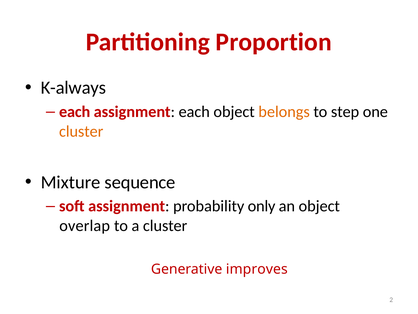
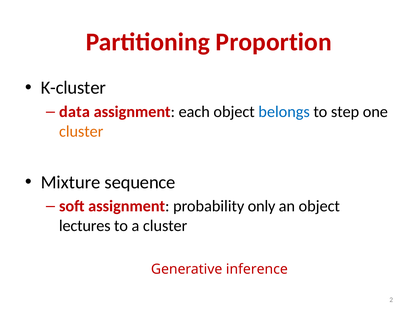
K-always: K-always -> K-cluster (73, 88)
each: each -> data (74, 112)
belongs colour: orange -> blue (284, 112)
overlap: overlap -> lectures (85, 225)
improves: improves -> inference (257, 269)
